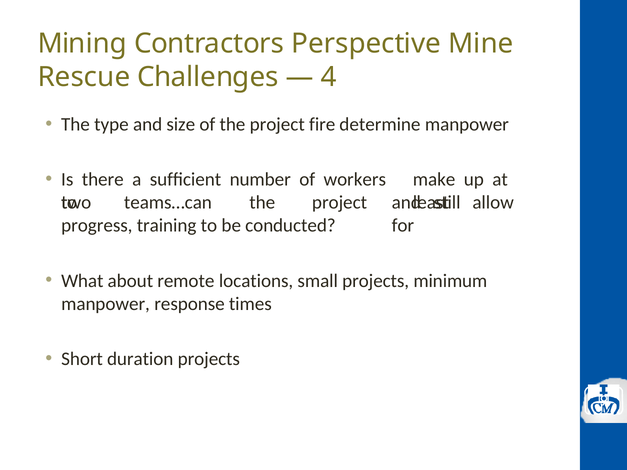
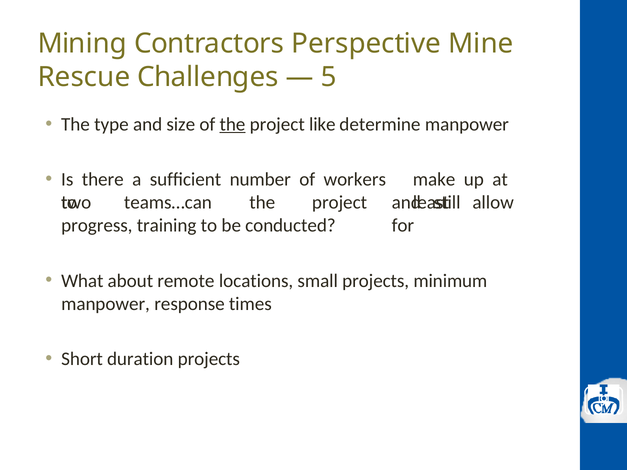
4: 4 -> 5 (329, 77)
the underline: none -> present (232, 124)
fire: fire -> like (322, 124)
